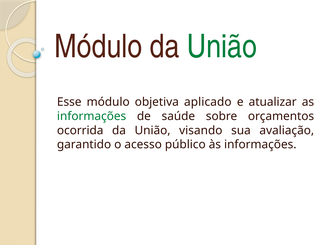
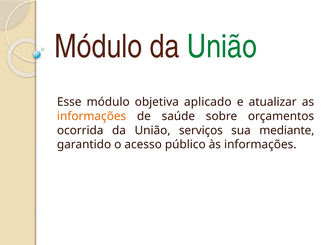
informações colour: green -> orange (92, 116)
visando: visando -> serviços (201, 131)
avaliação: avaliação -> mediante (287, 131)
